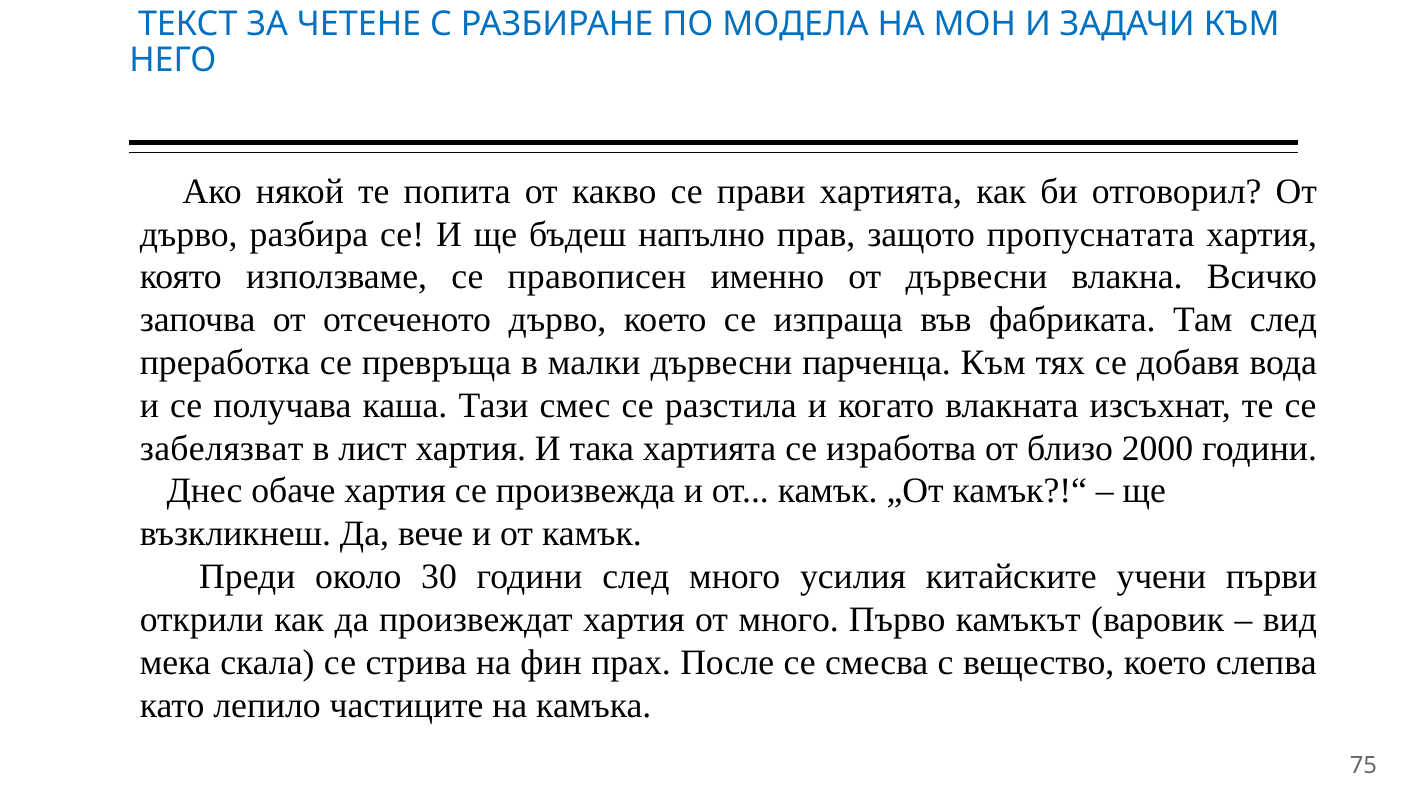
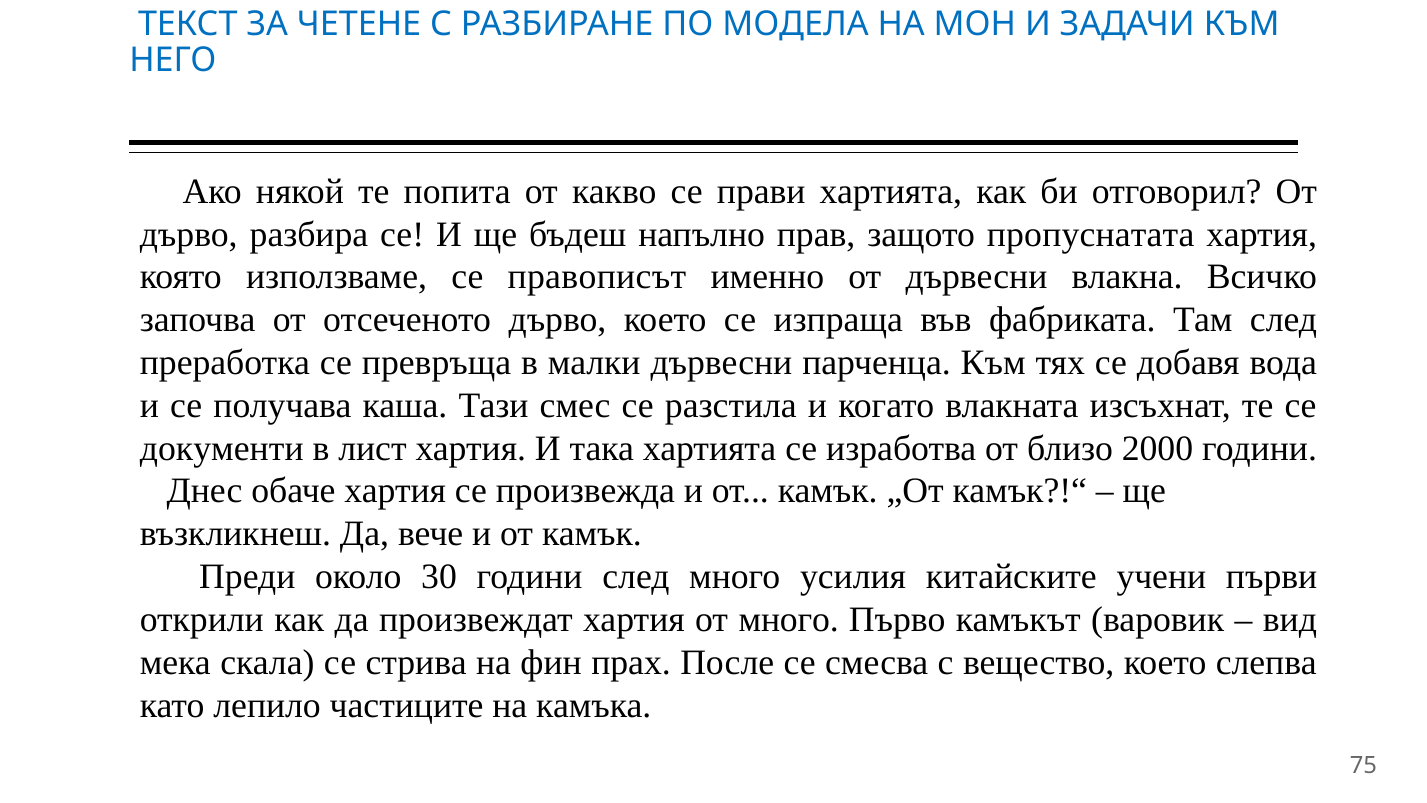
правописен: правописен -> правописът (597, 277)
забелязват: забелязват -> документи (222, 448)
